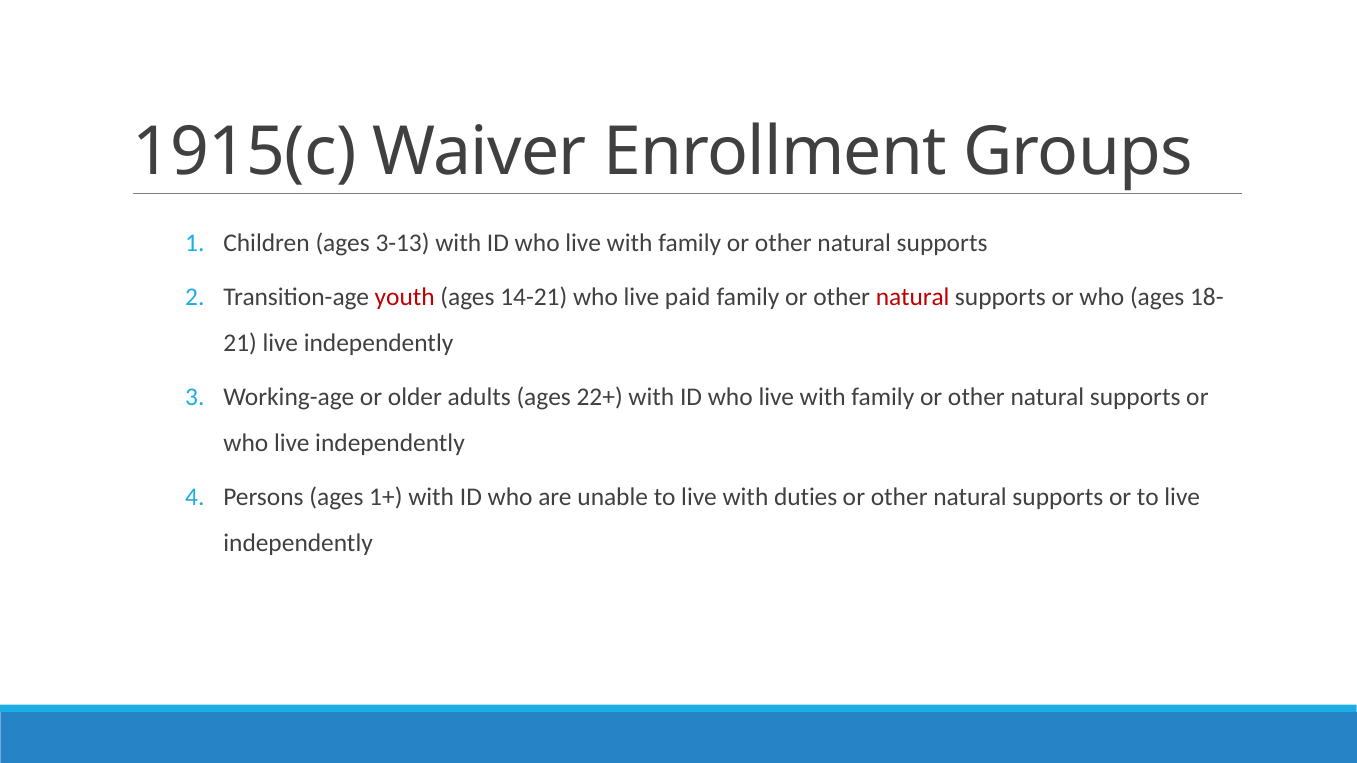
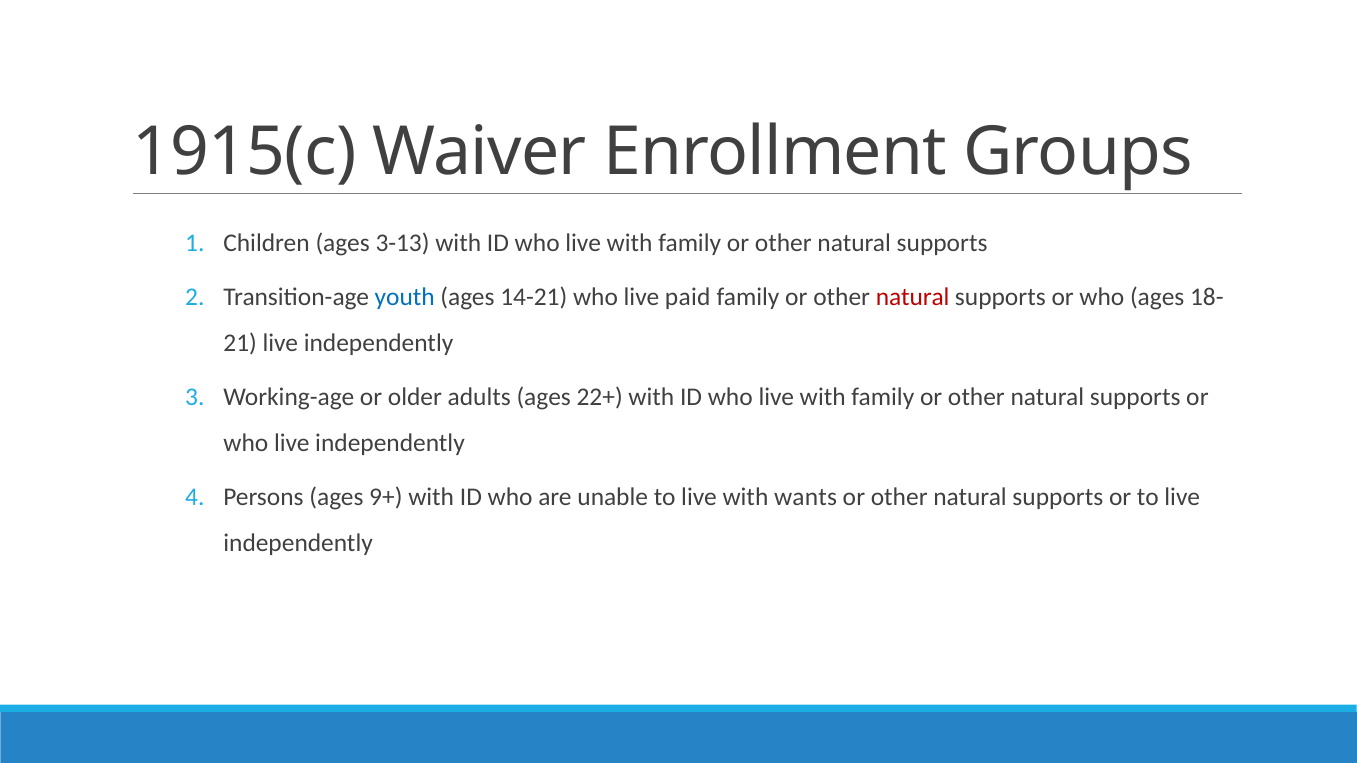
youth colour: red -> blue (405, 297)
1+: 1+ -> 9+ (386, 497)
duties: duties -> wants (806, 497)
